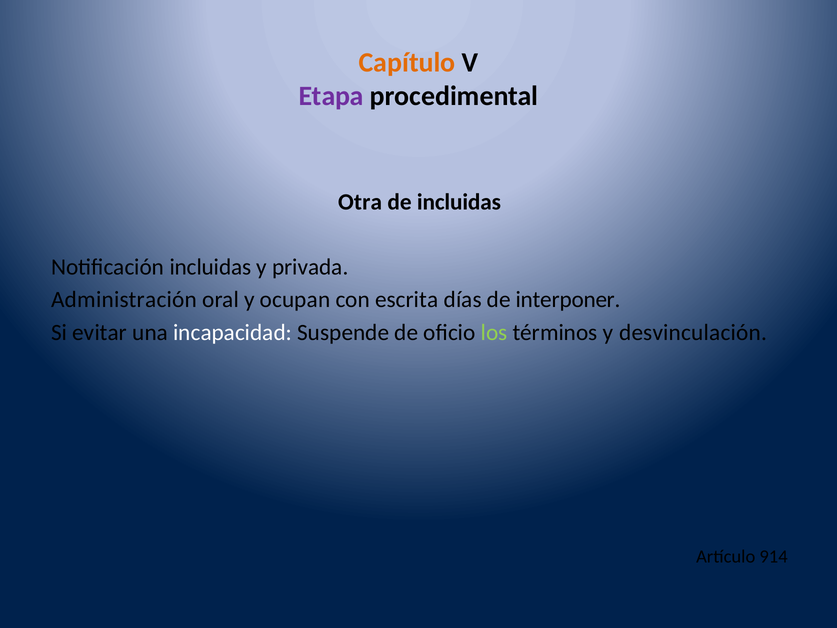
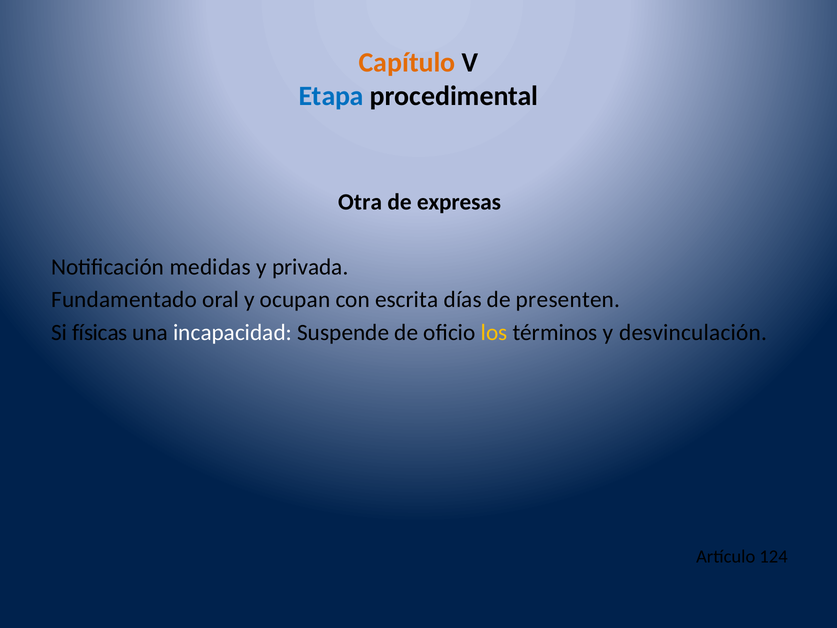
Etapa colour: purple -> blue (331, 96)
de incluidas: incluidas -> expresas (459, 202)
Notificación incluidas: incluidas -> medidas (210, 267)
Administración: Administración -> Fundamentado (124, 300)
interponer: interponer -> presenten (568, 300)
evitar: evitar -> físicas (100, 332)
los colour: light green -> yellow (494, 332)
914: 914 -> 124 (774, 556)
